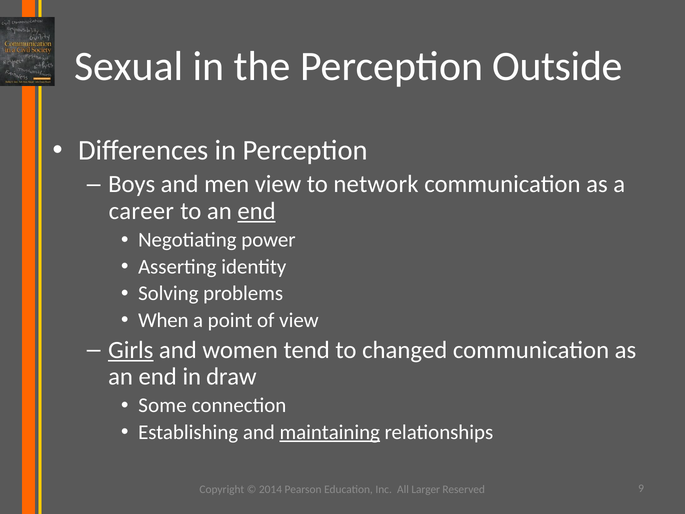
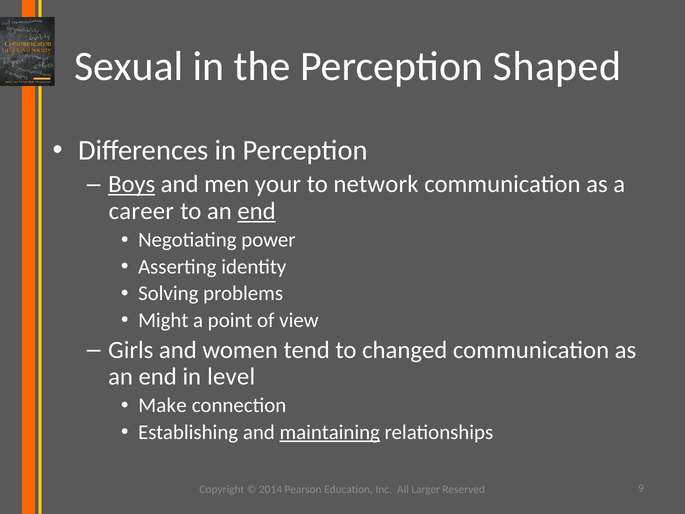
Outside: Outside -> Shaped (557, 66)
Boys underline: none -> present (132, 184)
men view: view -> your (278, 184)
When: When -> Might (163, 320)
Girls underline: present -> none (131, 350)
draw: draw -> level (231, 377)
Some: Some -> Make (163, 405)
